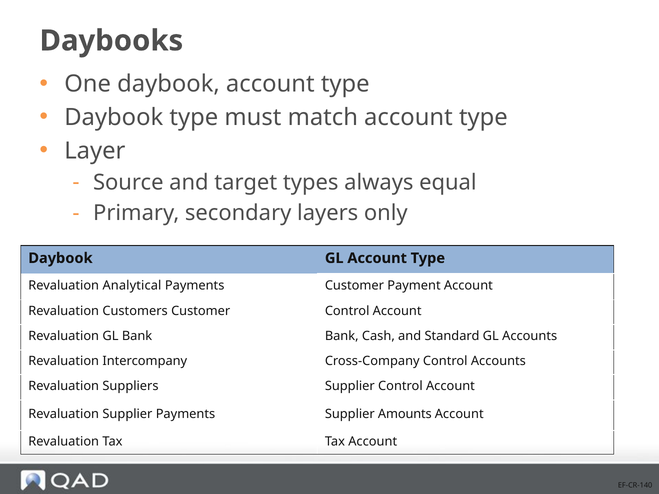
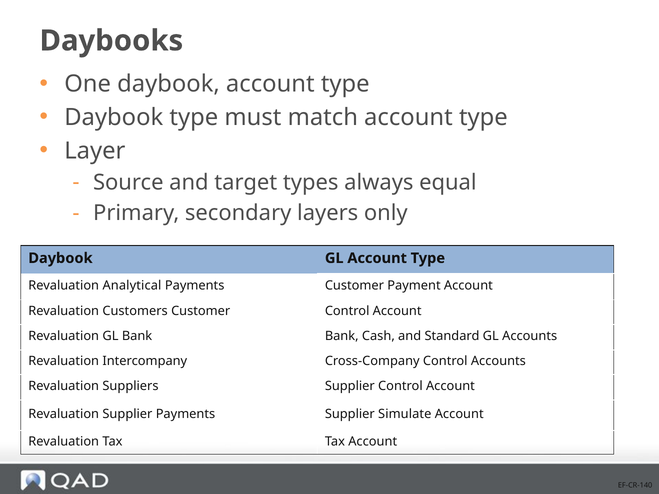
Amounts: Amounts -> Simulate (405, 414)
